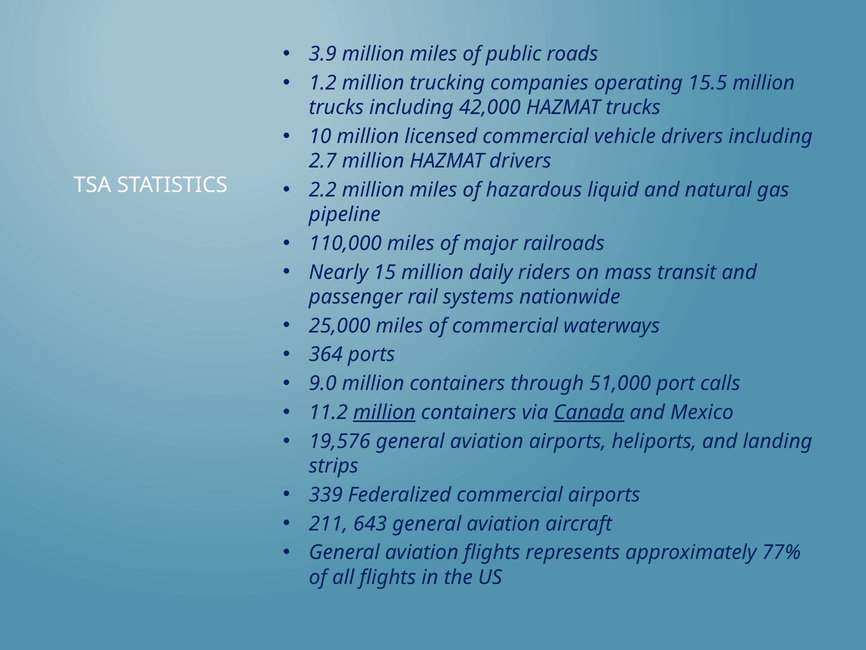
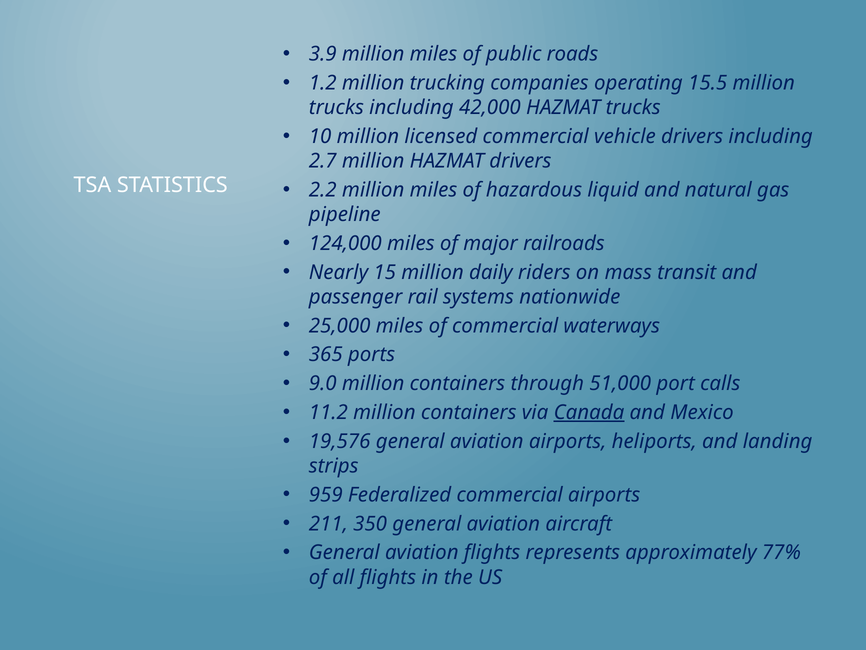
110,000: 110,000 -> 124,000 (345, 243)
364: 364 -> 365 (326, 354)
million underline: present -> none (384, 412)
339: 339 -> 959 (326, 495)
643: 643 -> 350 (370, 523)
